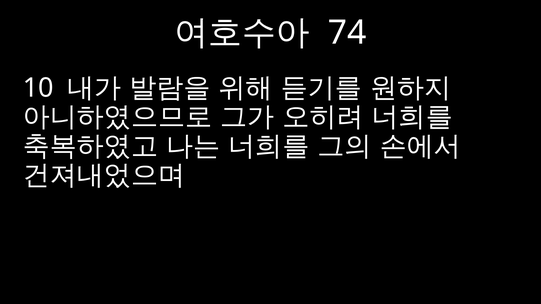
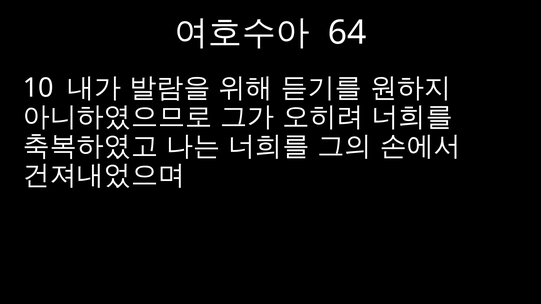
74: 74 -> 64 (347, 33)
